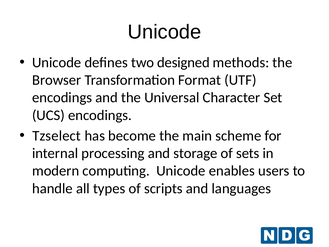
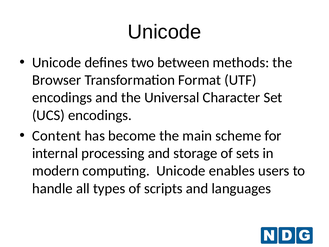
designed: designed -> between (183, 62)
Tzselect: Tzselect -> Content (57, 136)
